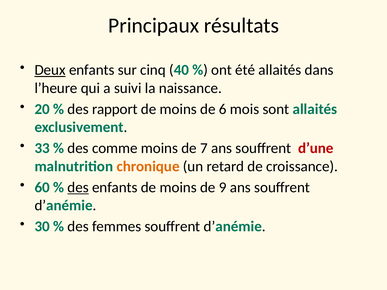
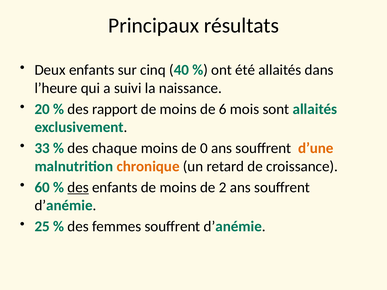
Deux underline: present -> none (50, 70)
comme: comme -> chaque (115, 148)
7: 7 -> 0 (204, 148)
d’une colour: red -> orange (316, 148)
9: 9 -> 2 (223, 188)
30: 30 -> 25 (42, 227)
